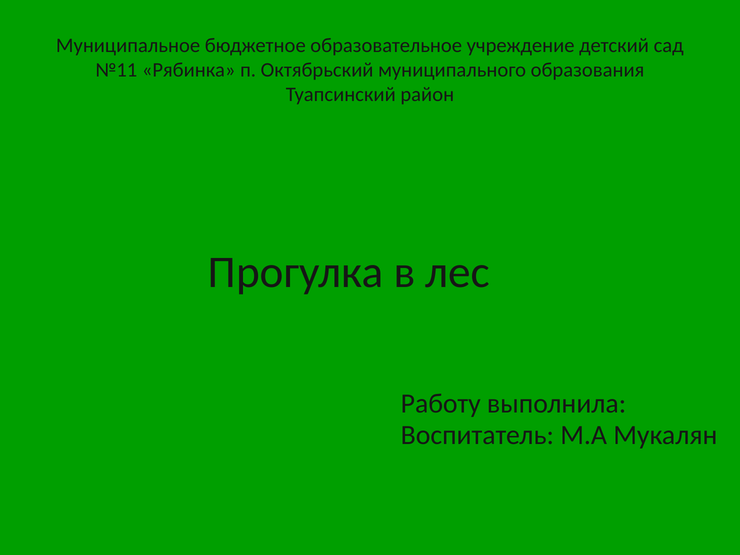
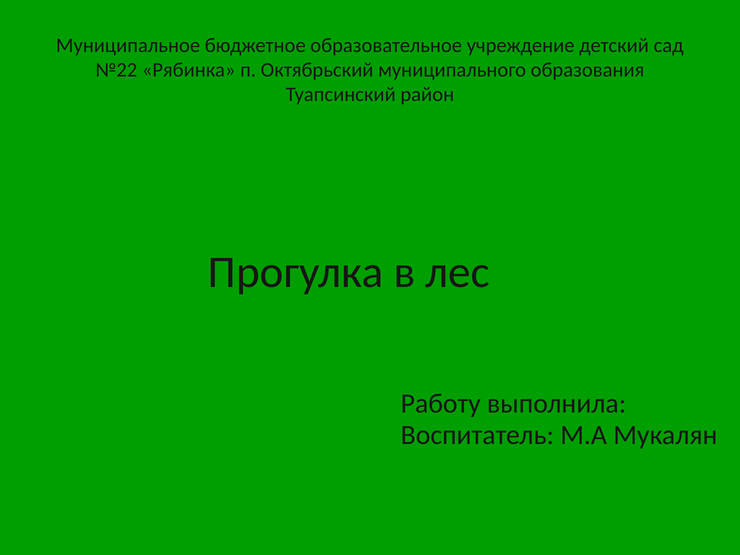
№11: №11 -> №22 (116, 70)
